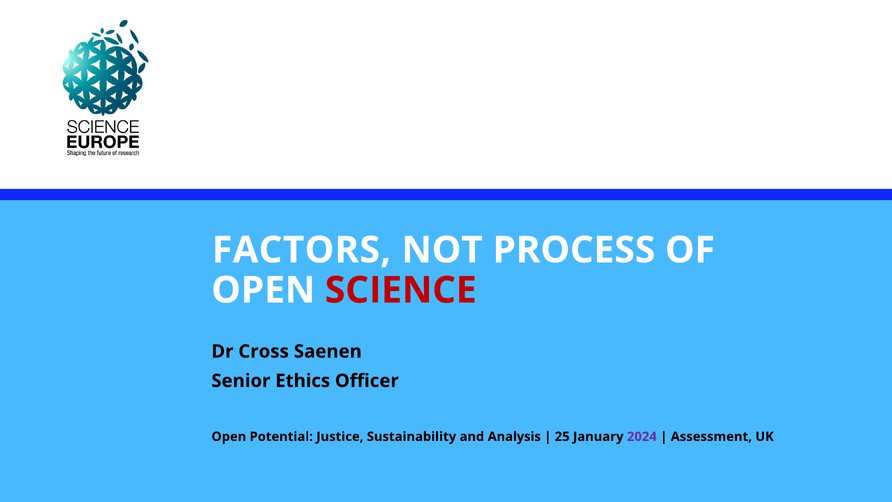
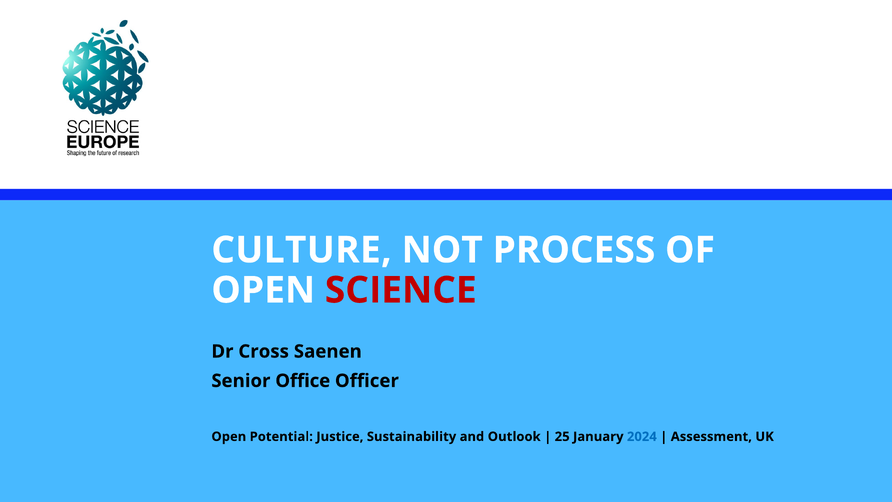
FACTORS: FACTORS -> CULTURE (301, 250)
Ethics: Ethics -> Office (303, 381)
Analysis: Analysis -> Outlook (514, 436)
2024 colour: purple -> blue (642, 436)
